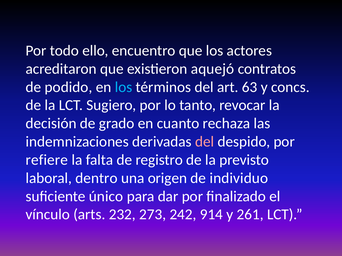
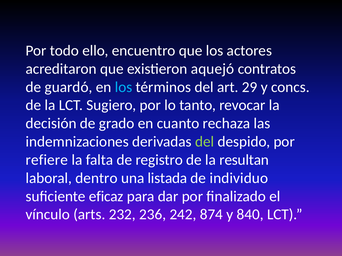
podido: podido -> guardó (68, 87)
63: 63 -> 29 (250, 87)
del colour: pink -> light green (205, 142)
previsto: previsto -> resultan (244, 160)
origen: origen -> listada (167, 178)
único: único -> eficaz (106, 197)
273: 273 -> 236 (153, 215)
914: 914 -> 874 (211, 215)
261: 261 -> 840 (250, 215)
